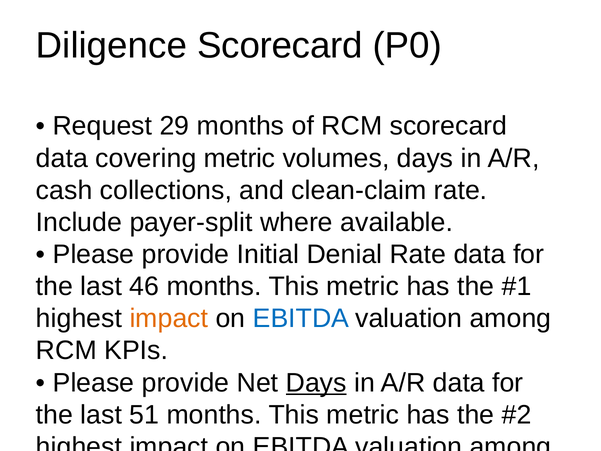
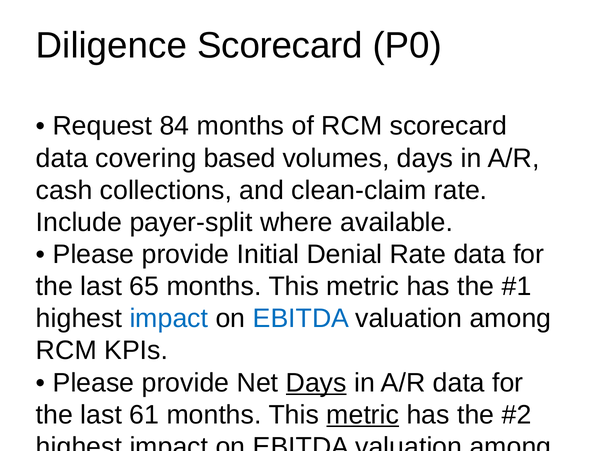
29: 29 -> 84 (174, 126)
covering metric: metric -> based (240, 158)
46: 46 -> 65 (144, 286)
impact colour: orange -> blue (169, 318)
51: 51 -> 61 (144, 415)
metric underline: none -> present (363, 415)
